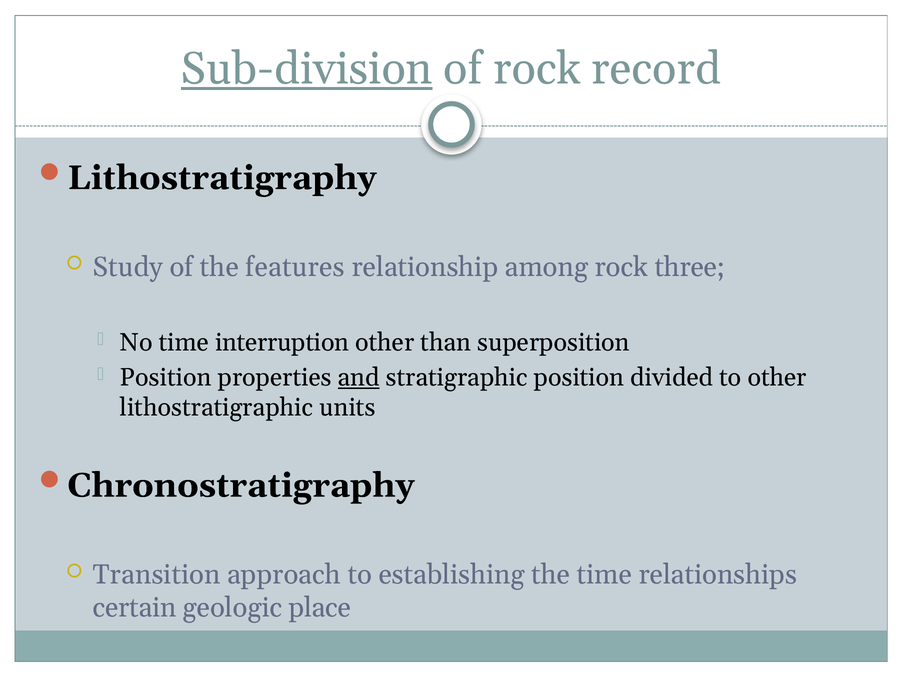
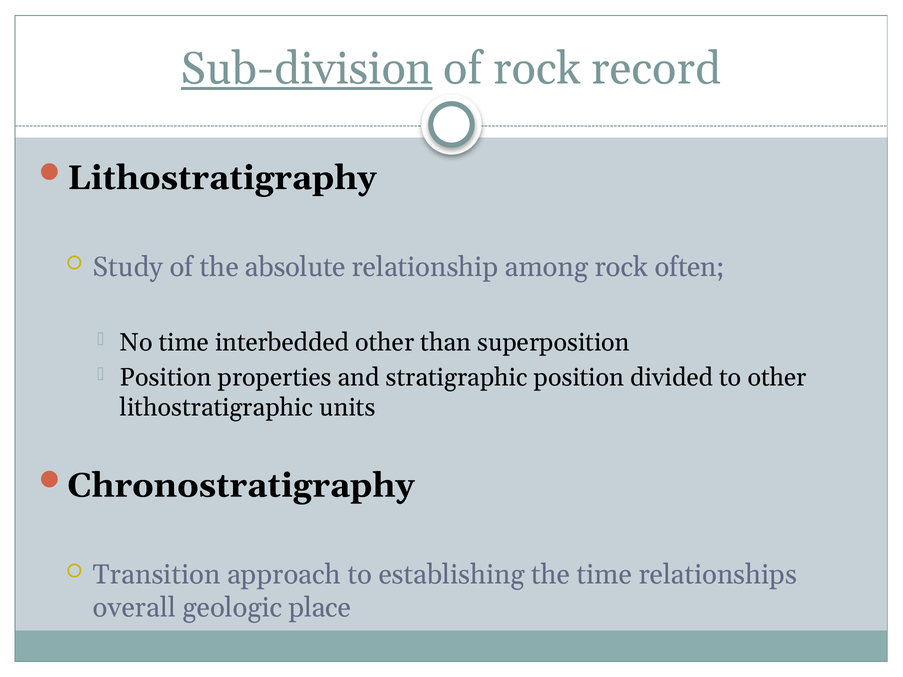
features: features -> absolute (295, 267)
three: three -> often (690, 267)
interruption: interruption -> interbedded (282, 342)
and underline: present -> none (359, 378)
certain: certain -> overall (134, 608)
